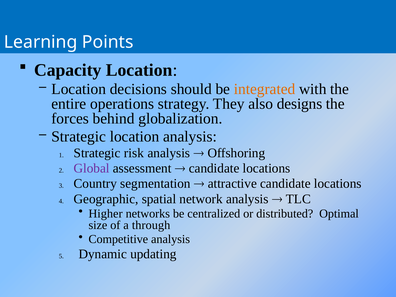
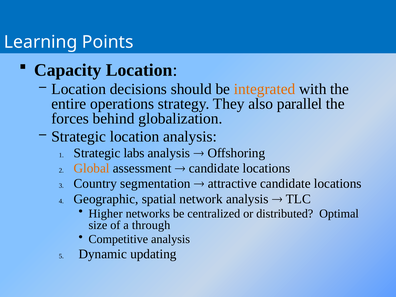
designs: designs -> parallel (300, 104)
risk: risk -> labs (134, 153)
Global colour: purple -> orange (92, 168)
